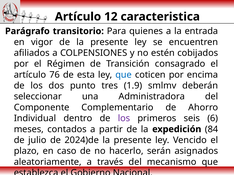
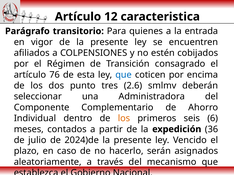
1.9: 1.9 -> 2.6 (133, 86)
los colour: purple -> orange (124, 119)
84: 84 -> 36 (212, 130)
